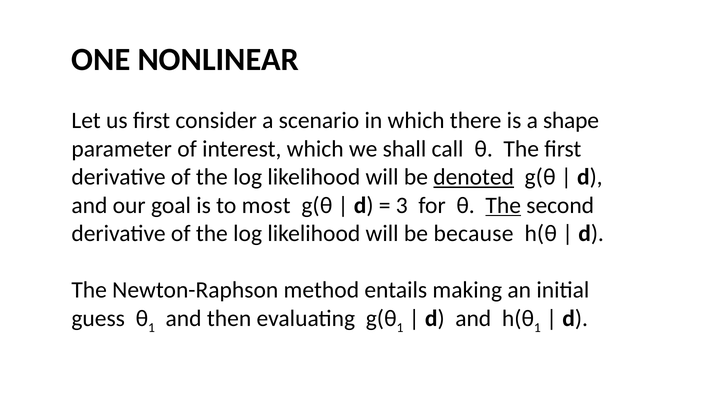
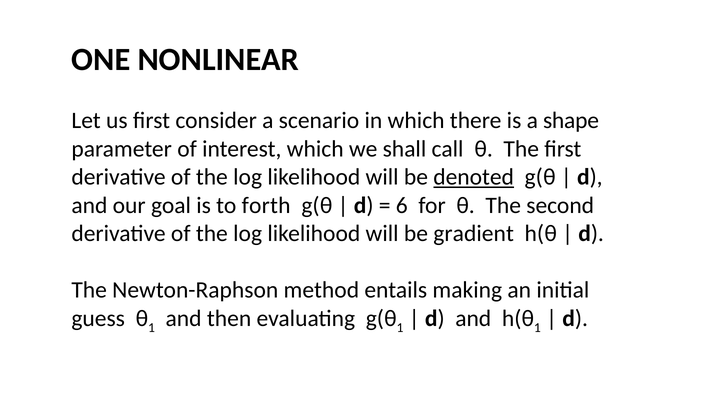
most: most -> forth (266, 205)
3: 3 -> 6 (402, 205)
The underline: present -> none (503, 205)
because: because -> gradient (474, 234)
